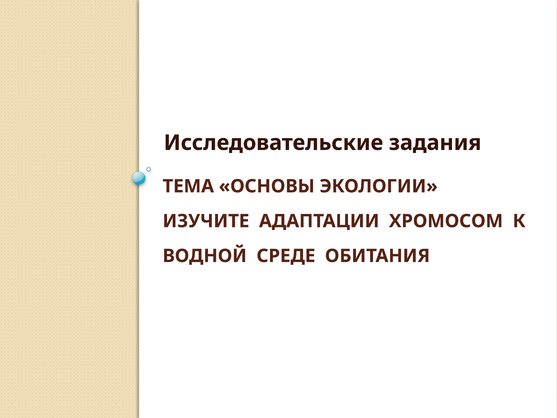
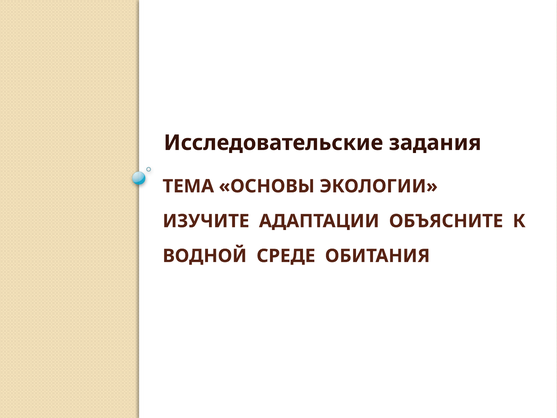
ХРОМОСОМ: ХРОМОСОМ -> ОБЪЯСНИТЕ (446, 221)
